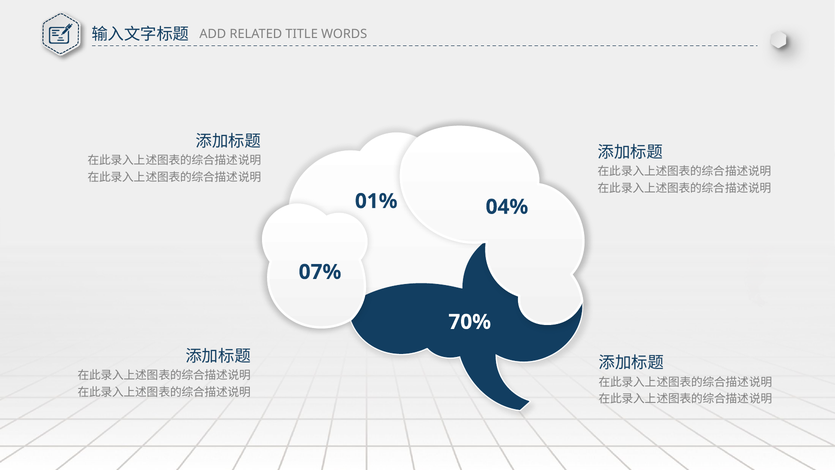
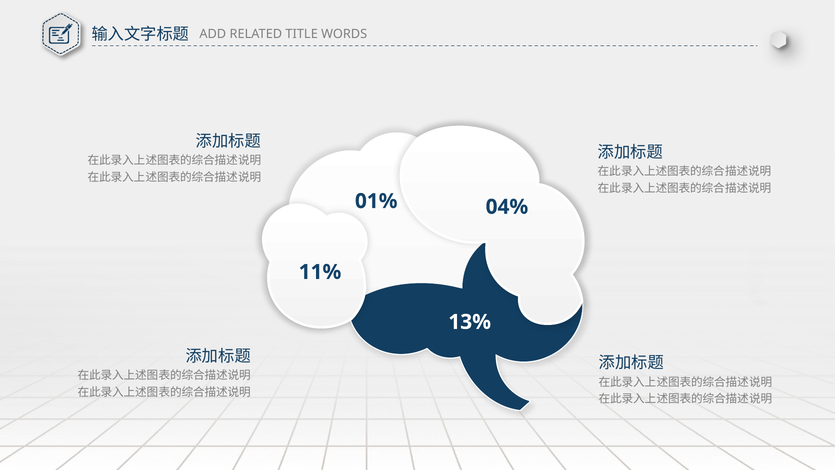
07%: 07% -> 11% (320, 272)
70%: 70% -> 13% (470, 322)
